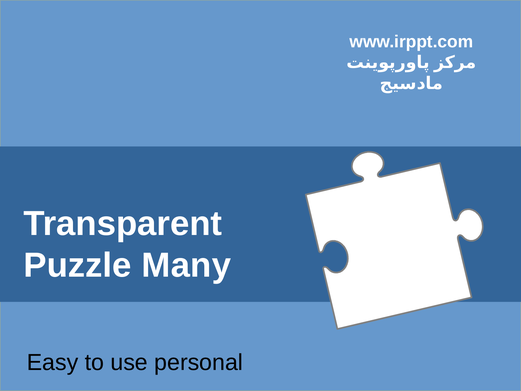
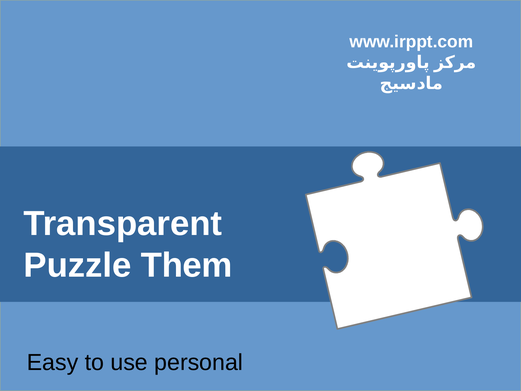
Many: Many -> Them (187, 265)
